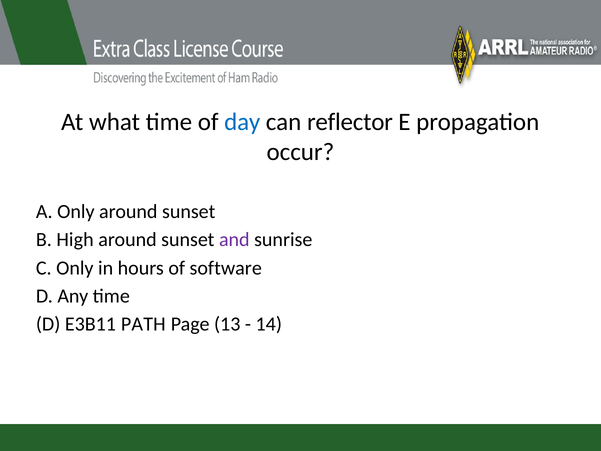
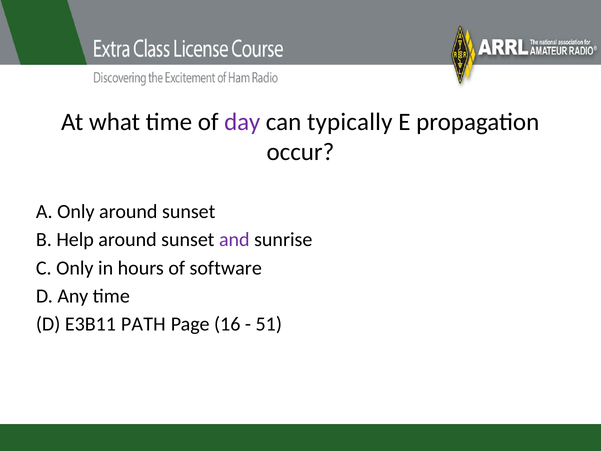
day colour: blue -> purple (242, 122)
reflector: reflector -> typically (350, 122)
High: High -> Help (75, 240)
13: 13 -> 16 (227, 324)
14: 14 -> 51 (269, 324)
